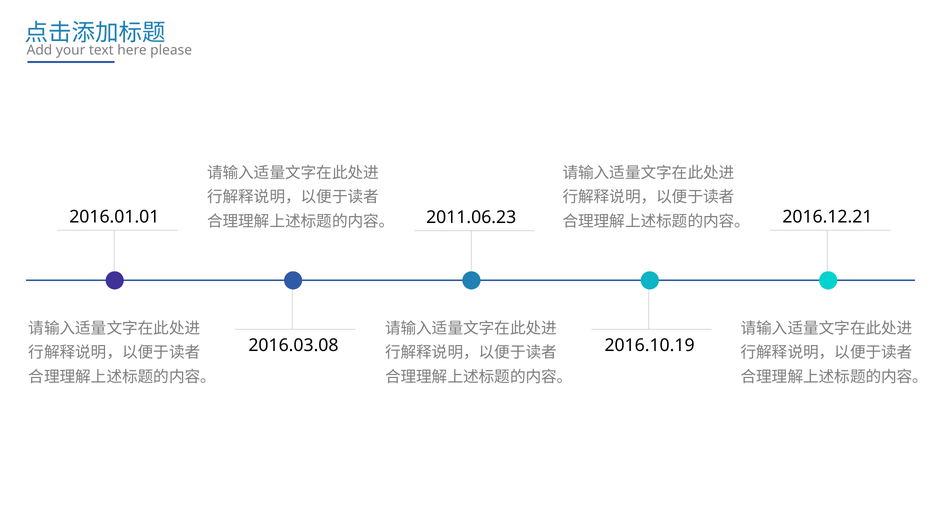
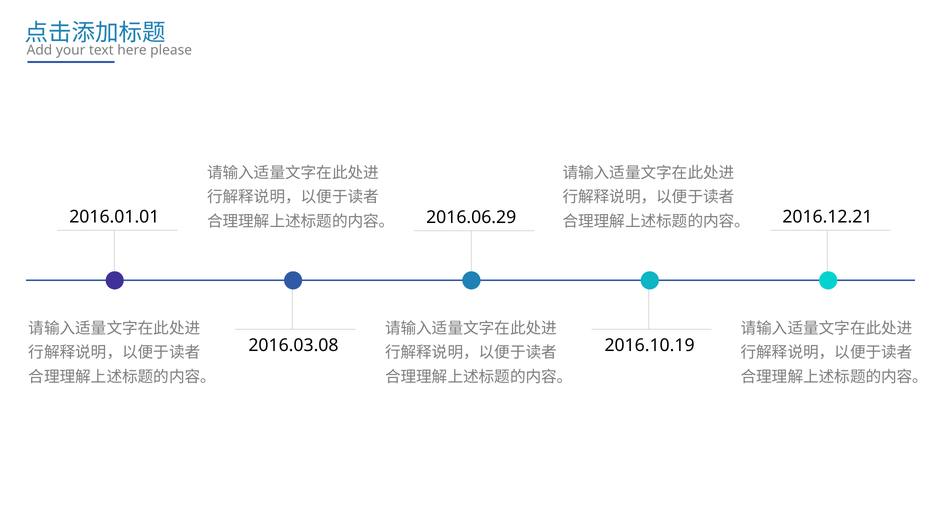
2011.06.23: 2011.06.23 -> 2016.06.29 (471, 217)
